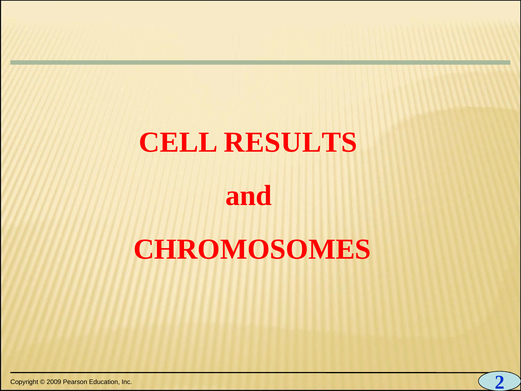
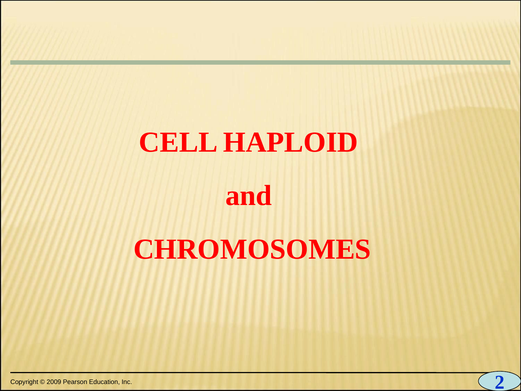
RESULTS: RESULTS -> HAPLOID (291, 142)
